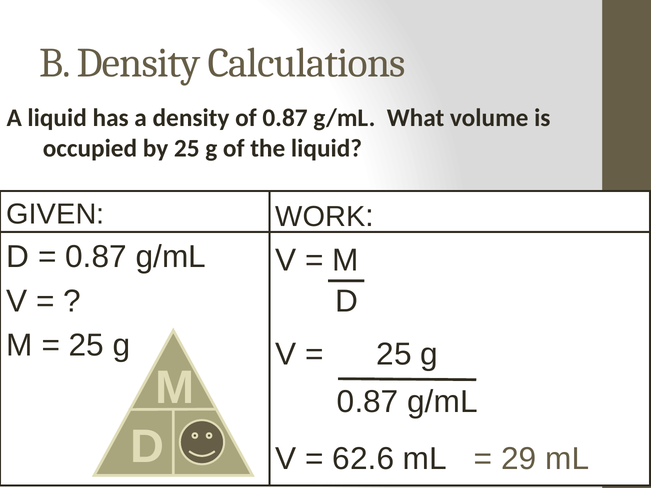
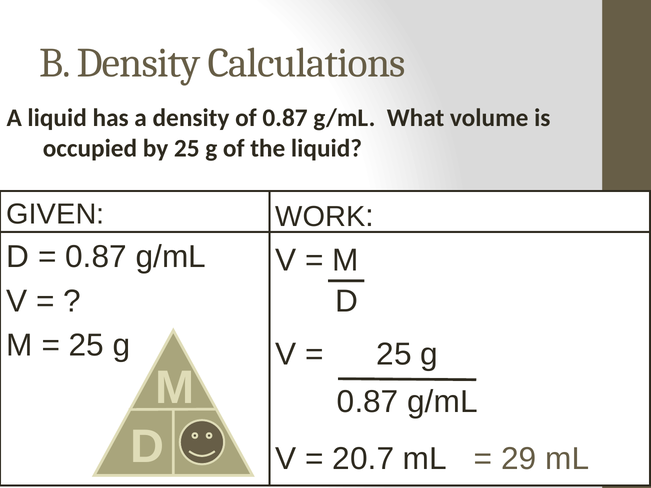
62.6: 62.6 -> 20.7 (363, 459)
